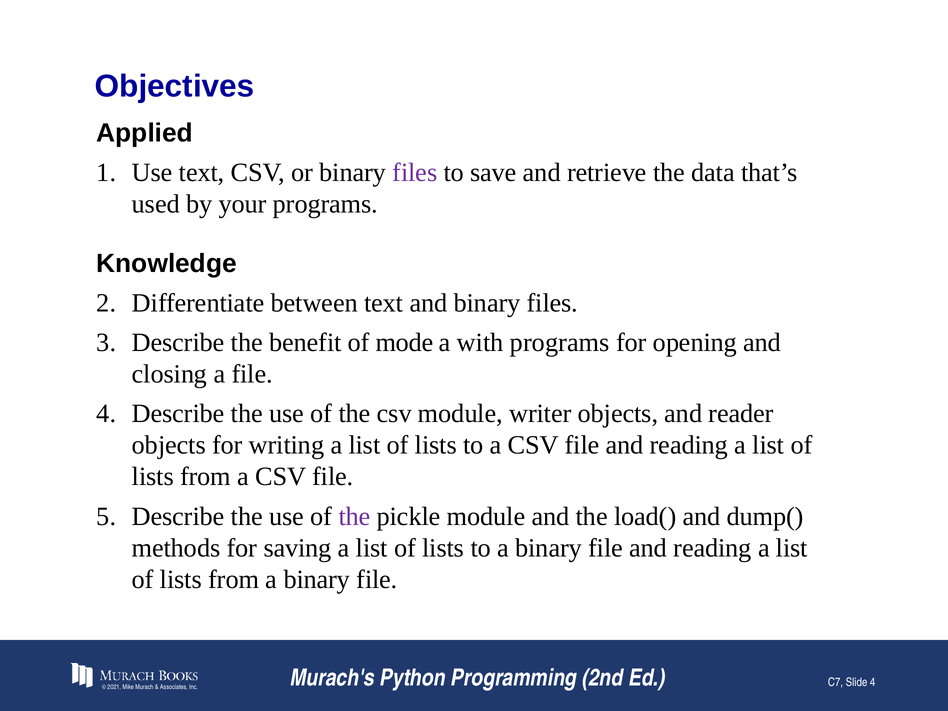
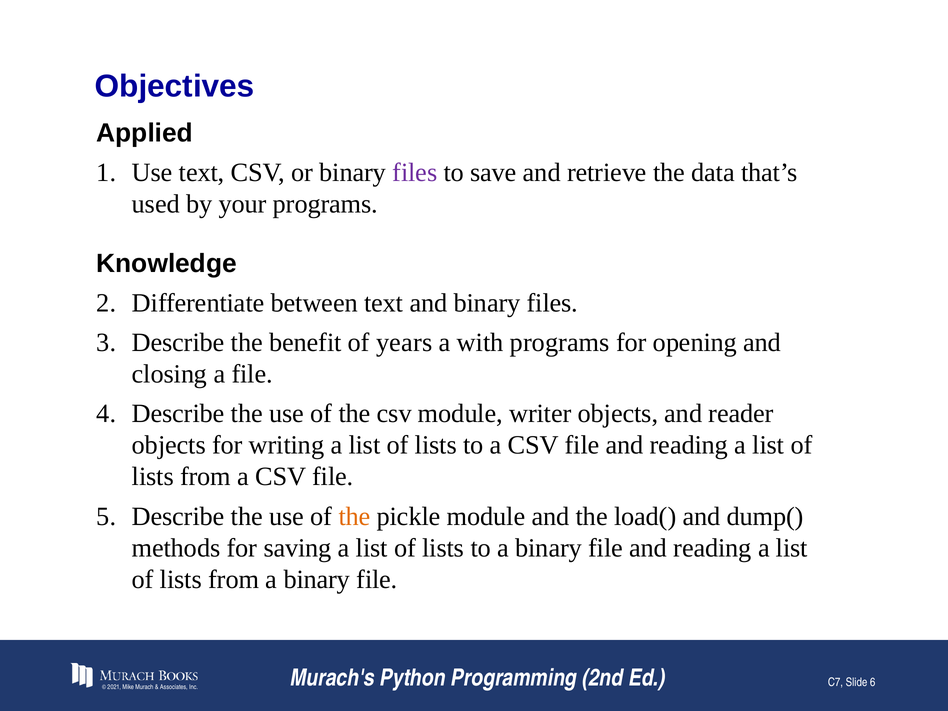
mode: mode -> years (404, 342)
the colour: purple -> orange (355, 516)
Slide 4: 4 -> 6 (873, 682)
